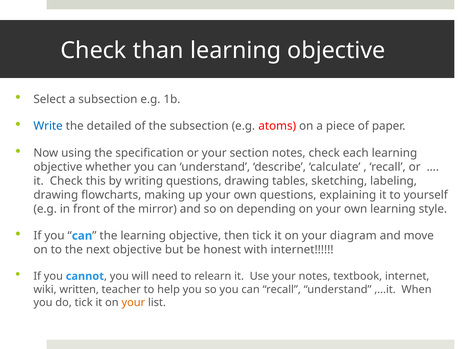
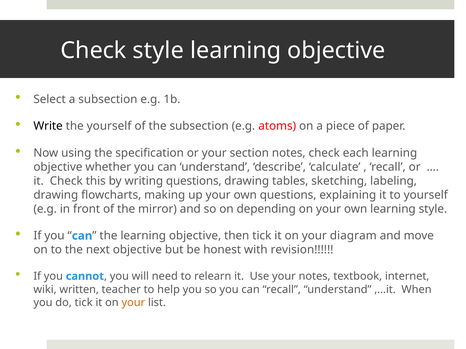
Check than: than -> style (158, 51)
Write colour: blue -> black (48, 126)
the detailed: detailed -> yourself (109, 126)
with internet: internet -> revision (302, 250)
